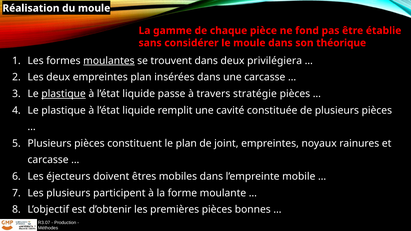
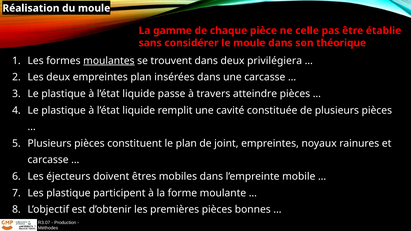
fond: fond -> celle (307, 31)
plastique underline: present -> none (64, 94)
stratégie: stratégie -> atteindre (255, 94)
Les plusieurs: plusieurs -> plastique (68, 193)
